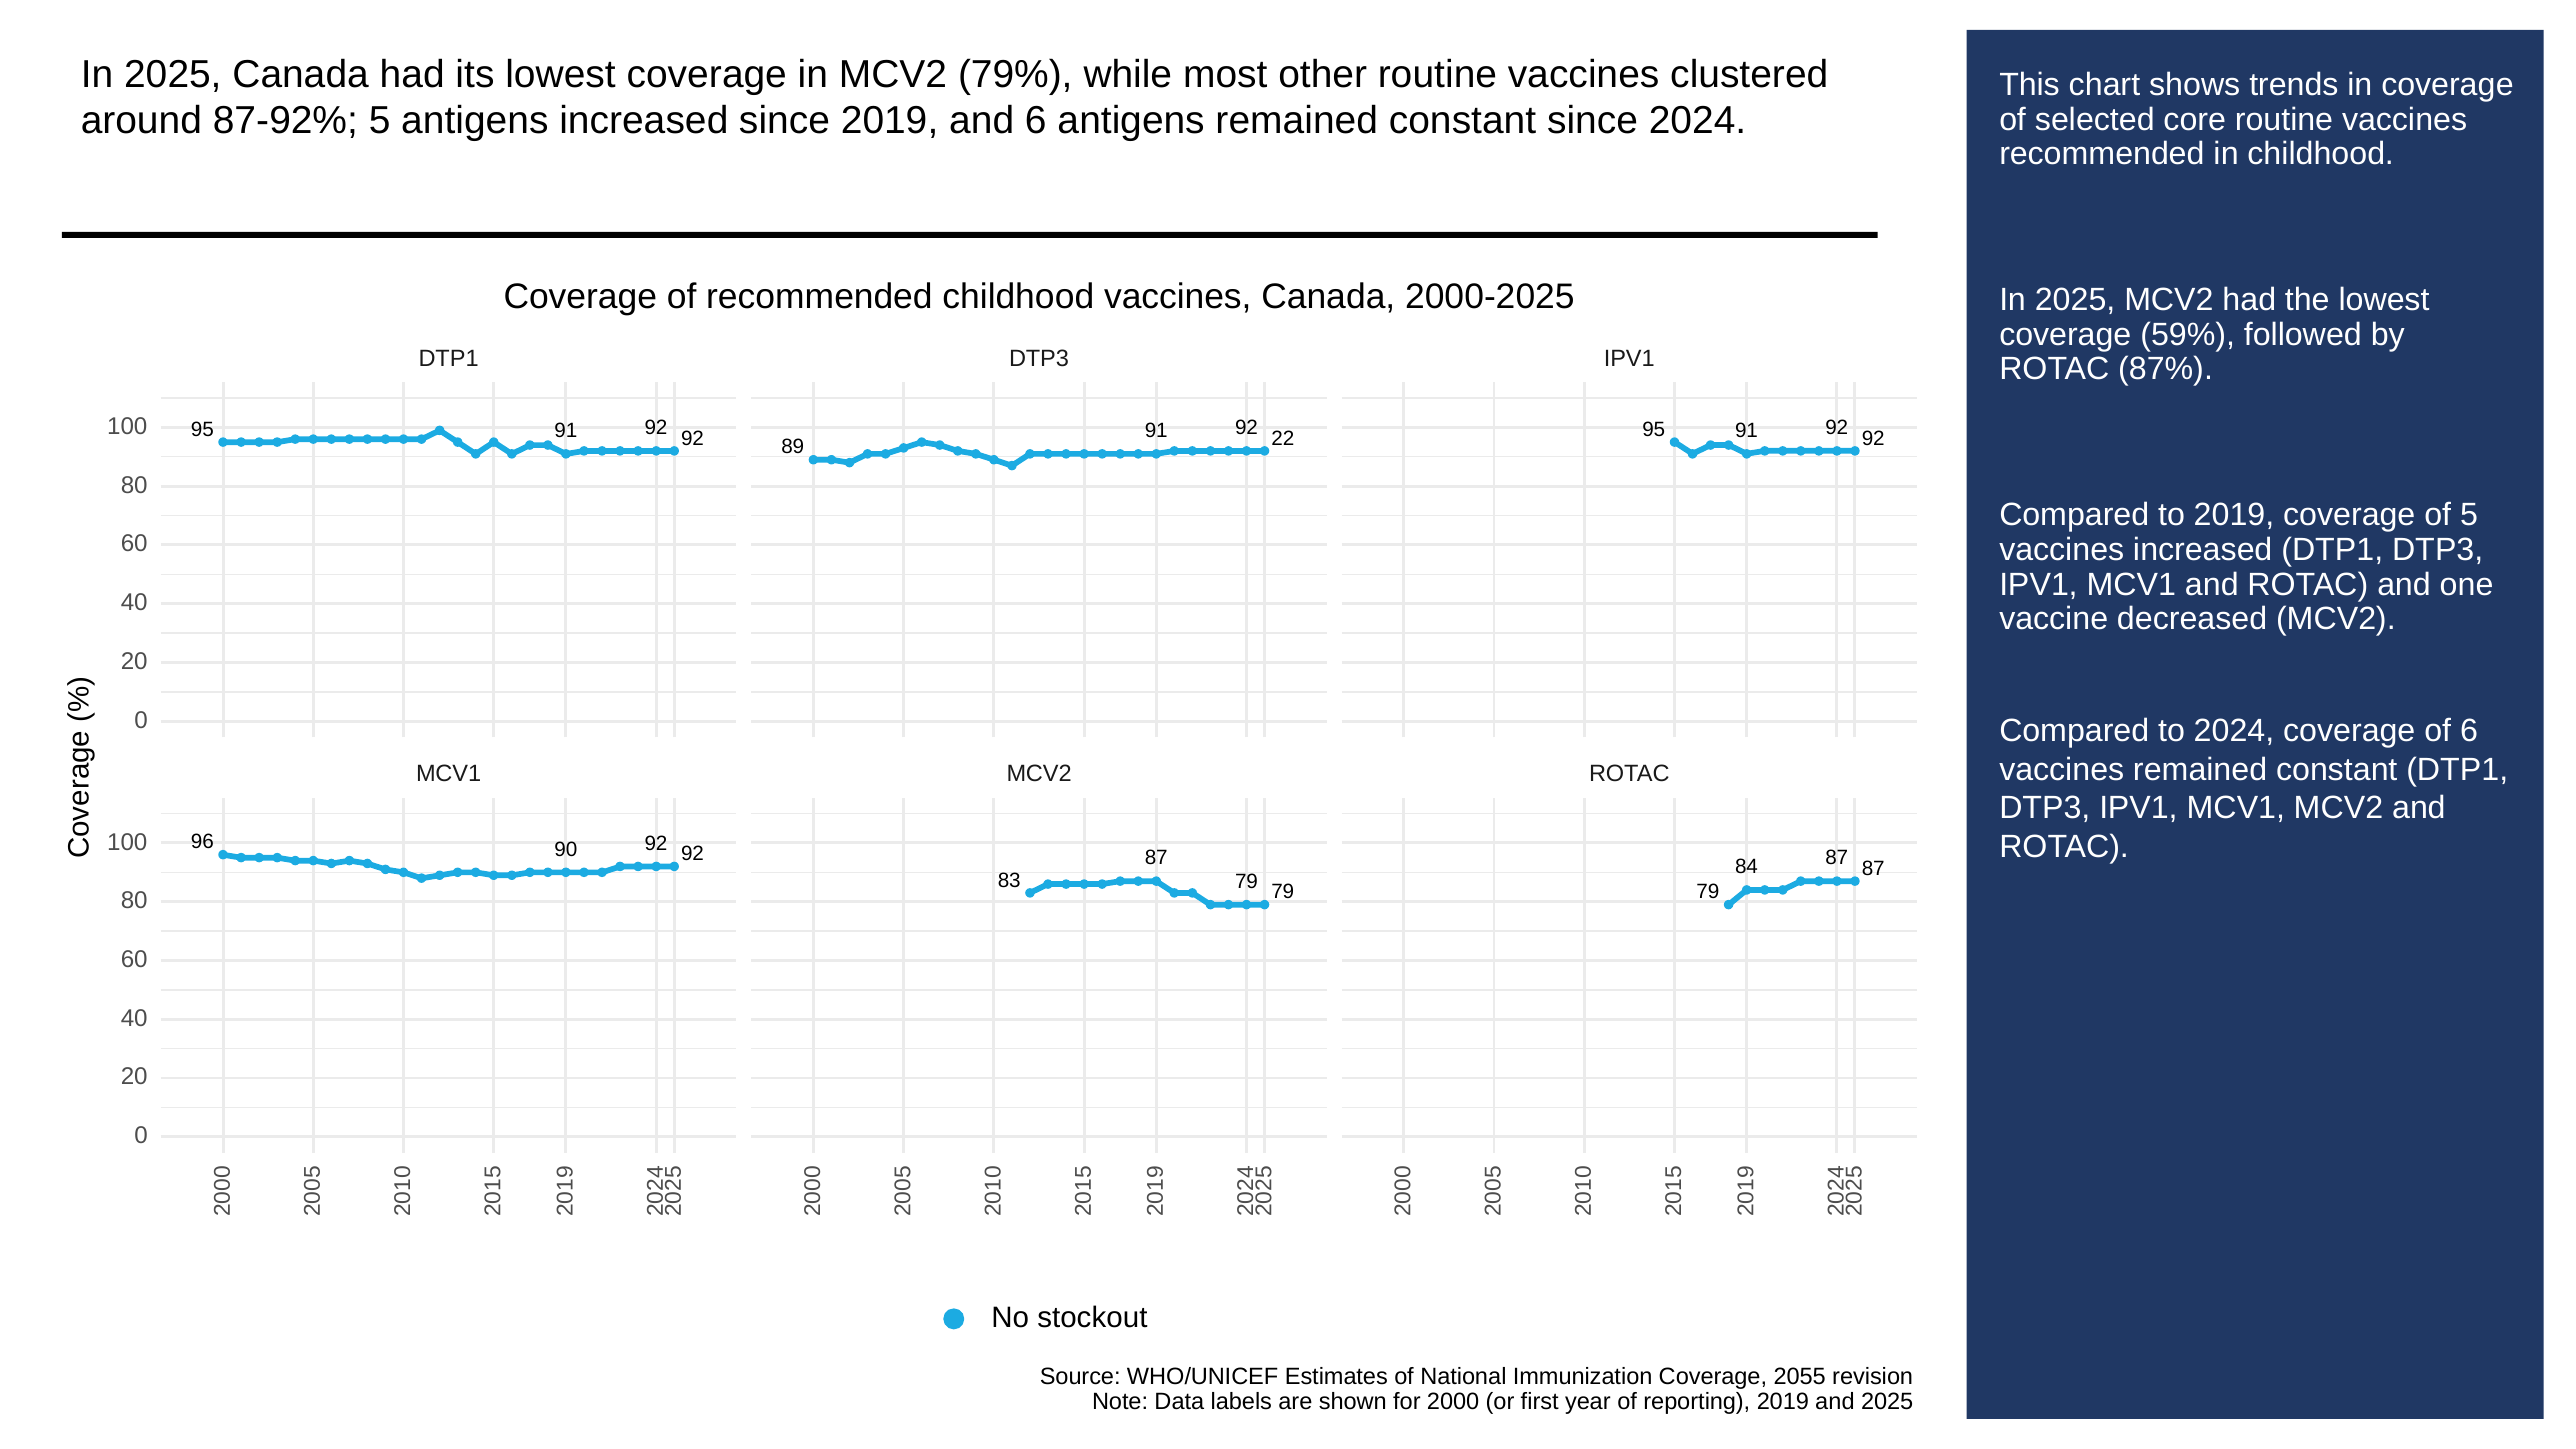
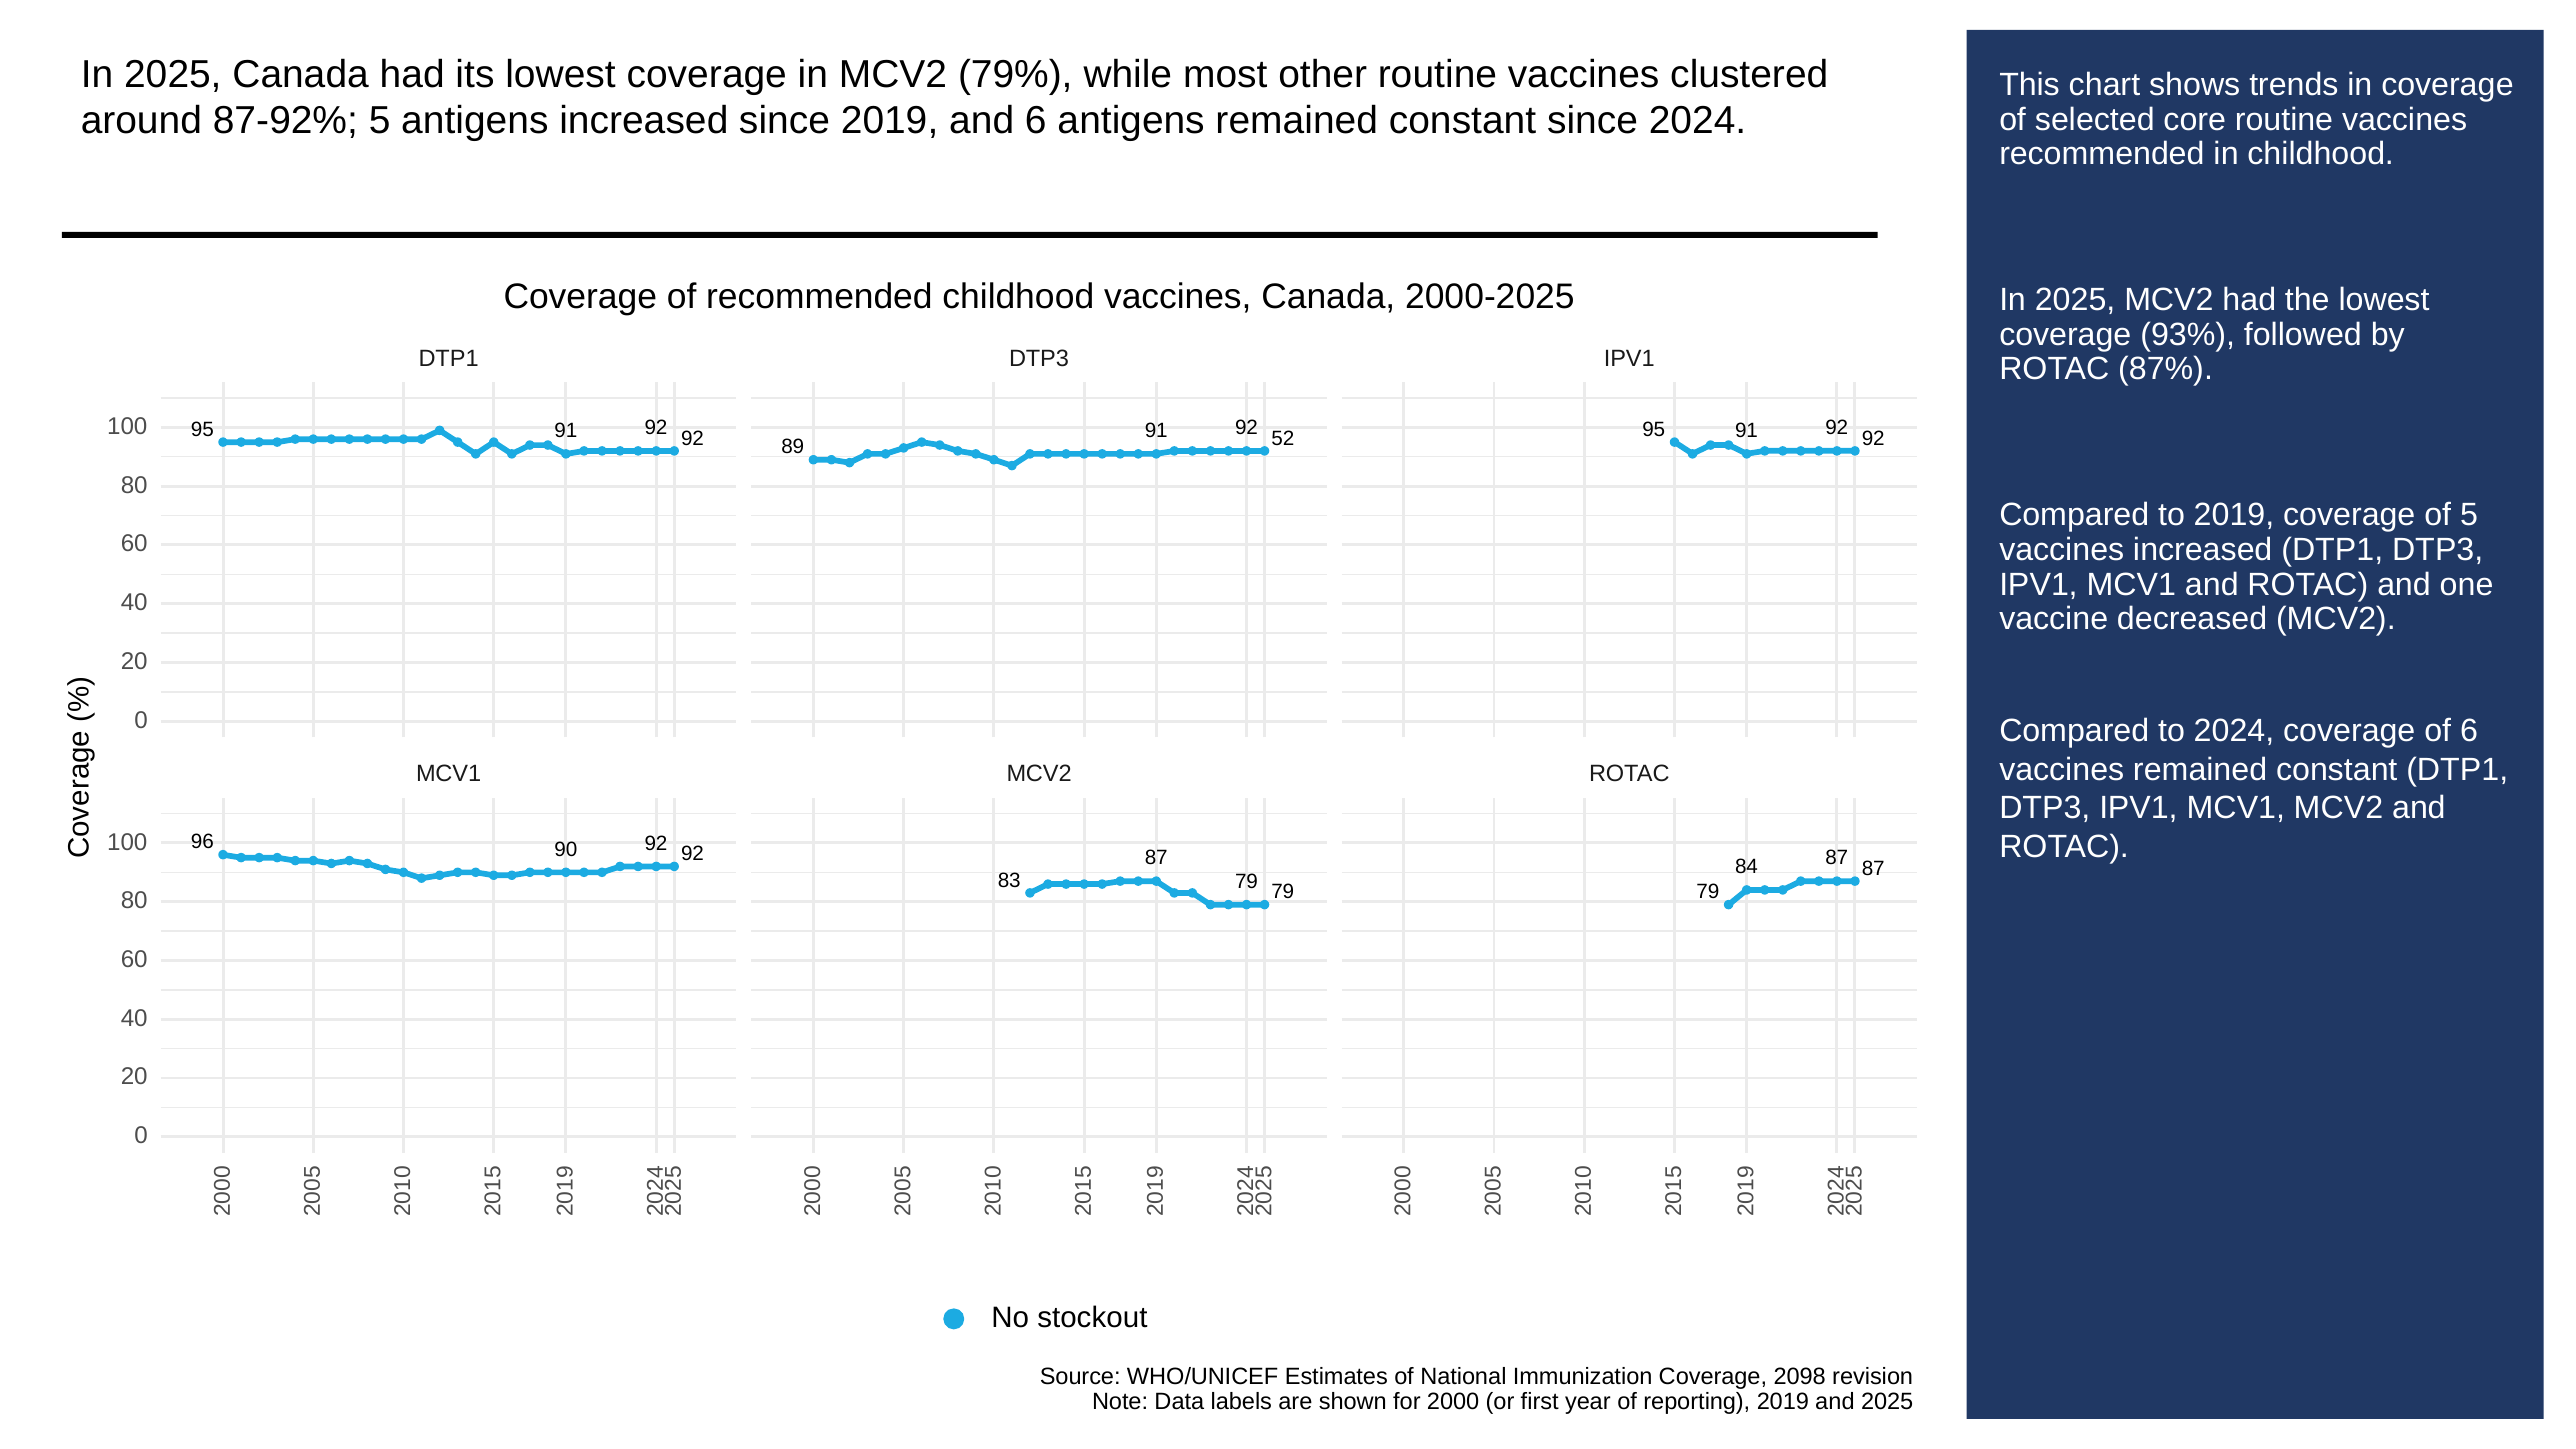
59%: 59% -> 93% (2188, 335)
22: 22 -> 52 (1283, 438)
2055: 2055 -> 2098 (1800, 1376)
